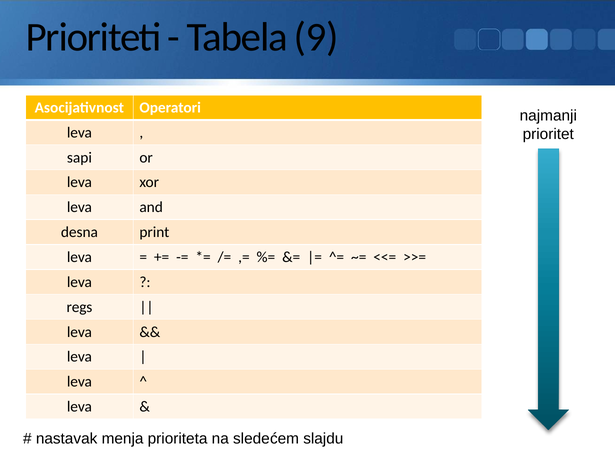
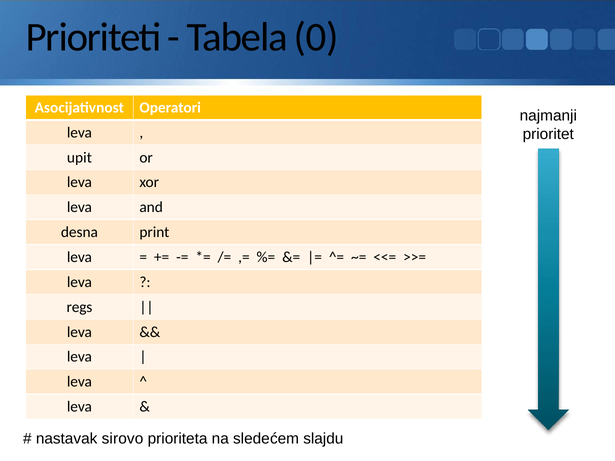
9: 9 -> 0 (316, 37)
sapi: sapi -> upit (79, 158)
menja: menja -> sirovo (122, 439)
